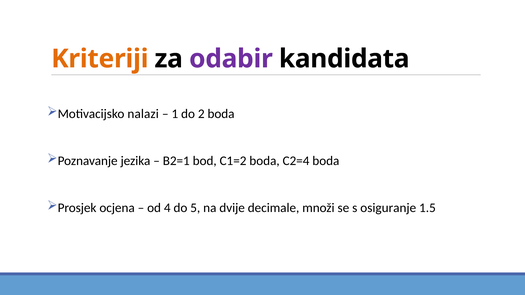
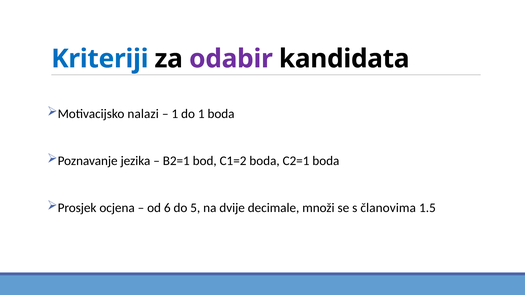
Kriteriji colour: orange -> blue (100, 59)
do 2: 2 -> 1 (201, 114)
C2=4: C2=4 -> C2=1 (296, 161)
4: 4 -> 6 (167, 208)
osiguranje: osiguranje -> članovima (388, 208)
